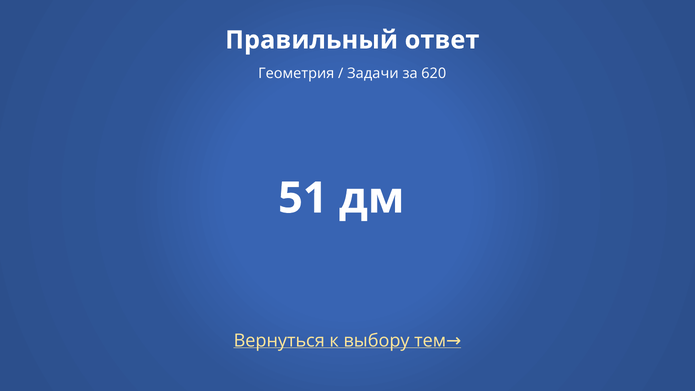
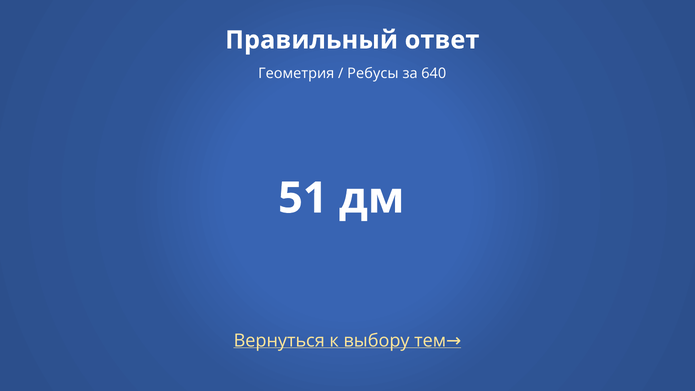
Задачи: Задачи -> Ребусы (373, 73)
620: 620 -> 640 (434, 73)
